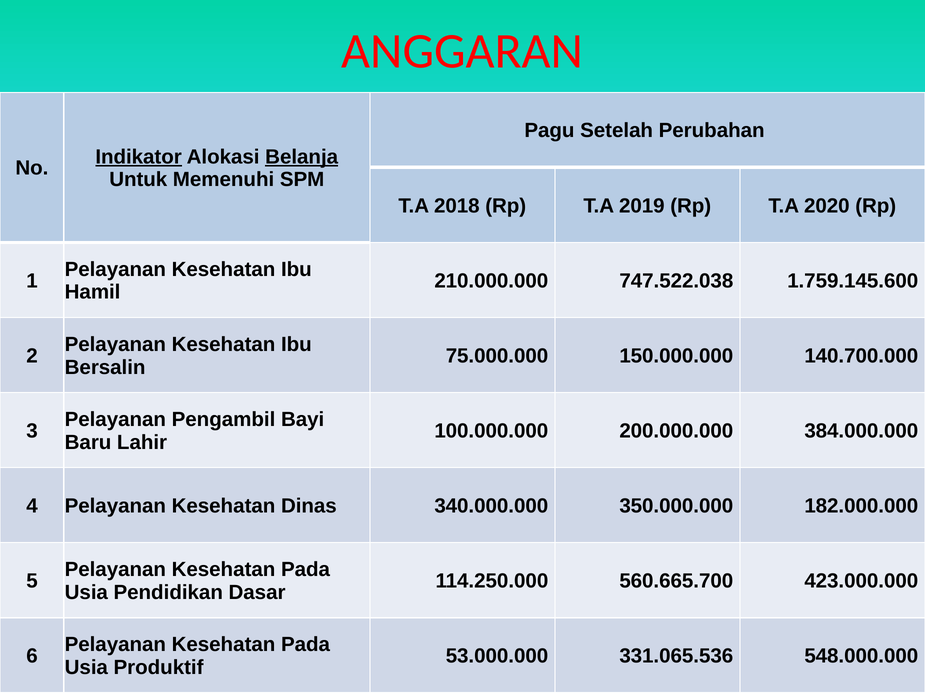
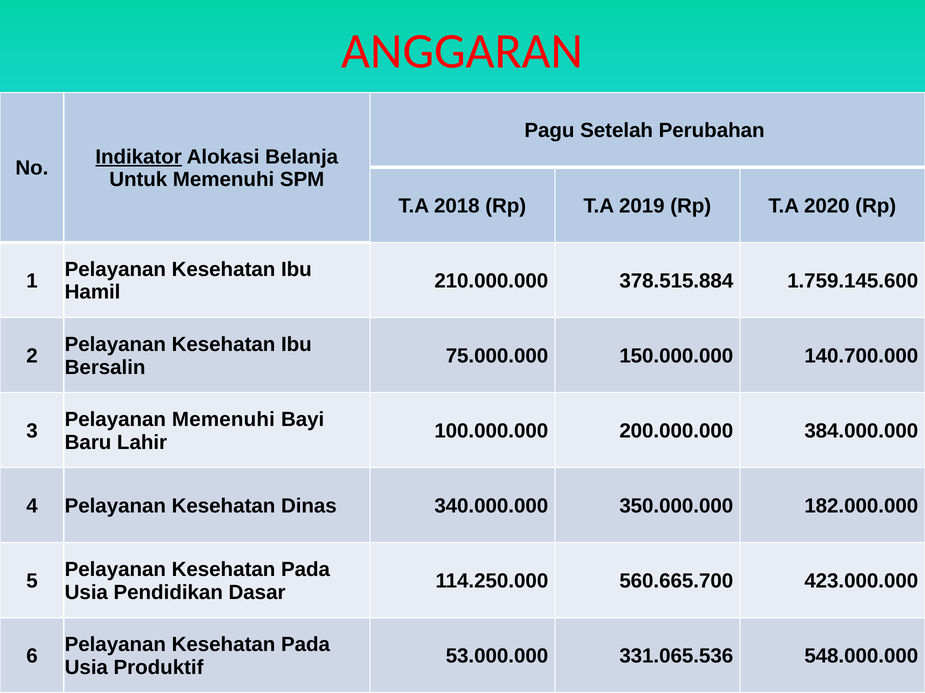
Belanja underline: present -> none (302, 157)
747.522.038: 747.522.038 -> 378.515.884 (676, 281)
Pelayanan Pengambil: Pengambil -> Memenuhi (223, 420)
